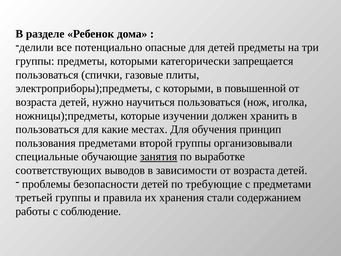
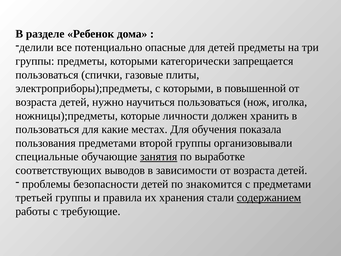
изучении: изучении -> личности (186, 116)
принцип: принцип -> показала (260, 129)
требующие: требующие -> знакомится (214, 184)
содержанием underline: none -> present (269, 197)
соблюдение: соблюдение -> требующие (91, 211)
